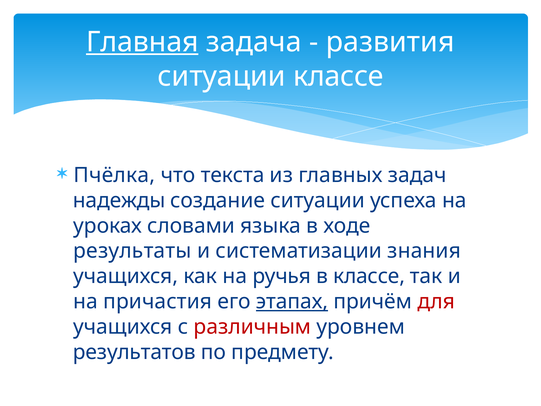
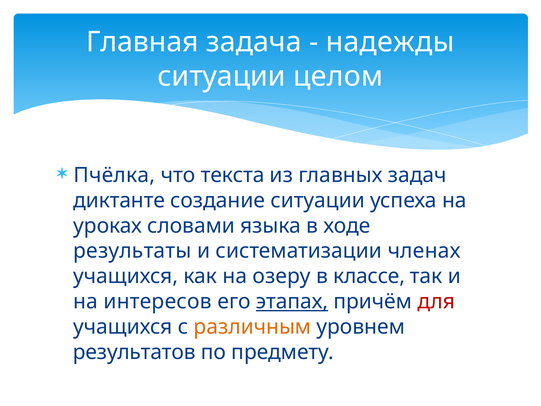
Главная underline: present -> none (142, 42)
развития: развития -> надежды (390, 42)
ситуации классе: классе -> целом (338, 76)
надежды: надежды -> диктанте (119, 200)
знания: знания -> членах (424, 251)
ручья: ручья -> озеру (282, 276)
причастия: причастия -> интересов (158, 301)
различным colour: red -> orange (252, 327)
